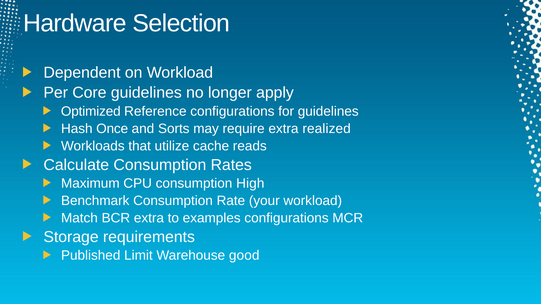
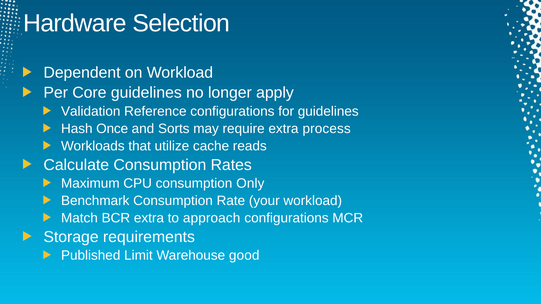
Optimized: Optimized -> Validation (91, 111)
realized: realized -> process (327, 129)
High: High -> Only (250, 184)
examples: examples -> approach (212, 218)
